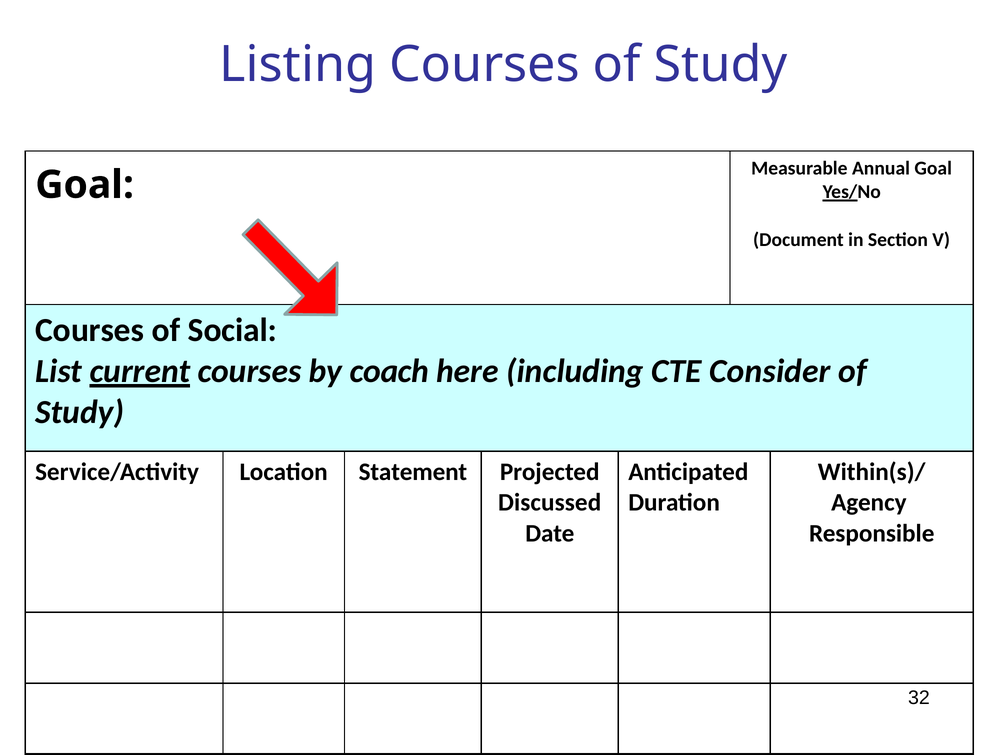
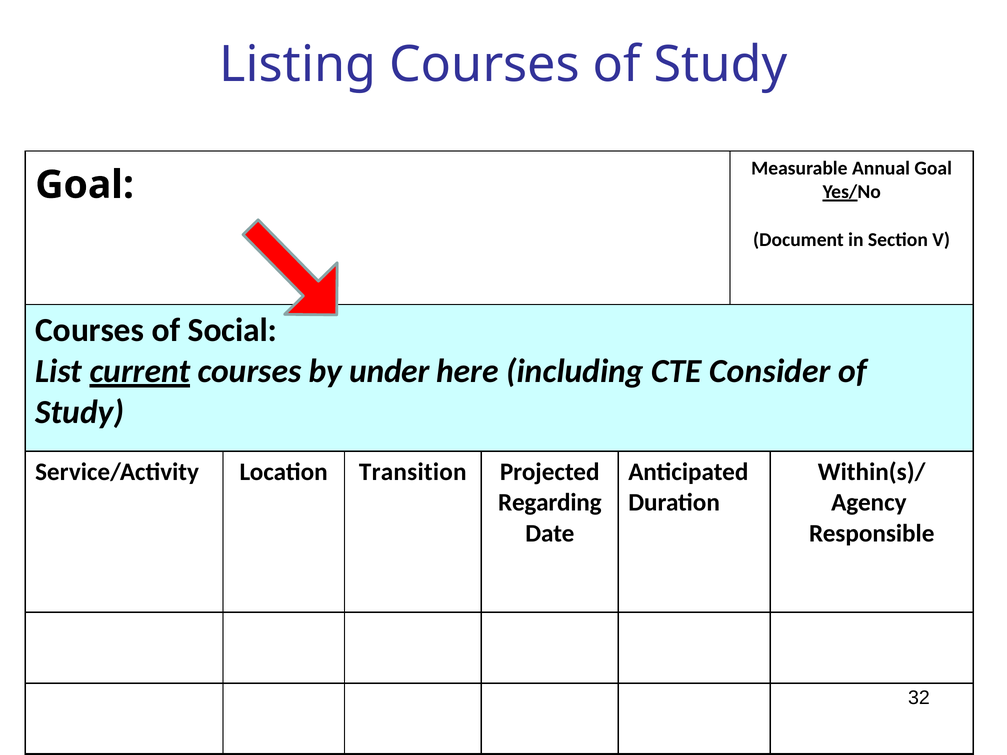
coach: coach -> under (389, 371)
Statement: Statement -> Transition (413, 472)
Discussed: Discussed -> Regarding (550, 503)
